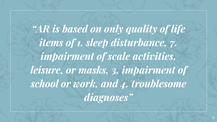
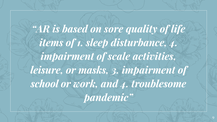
only: only -> sore (114, 29)
disturbance 7: 7 -> 4 (174, 43)
diagnoses: diagnoses -> pandemic (108, 98)
